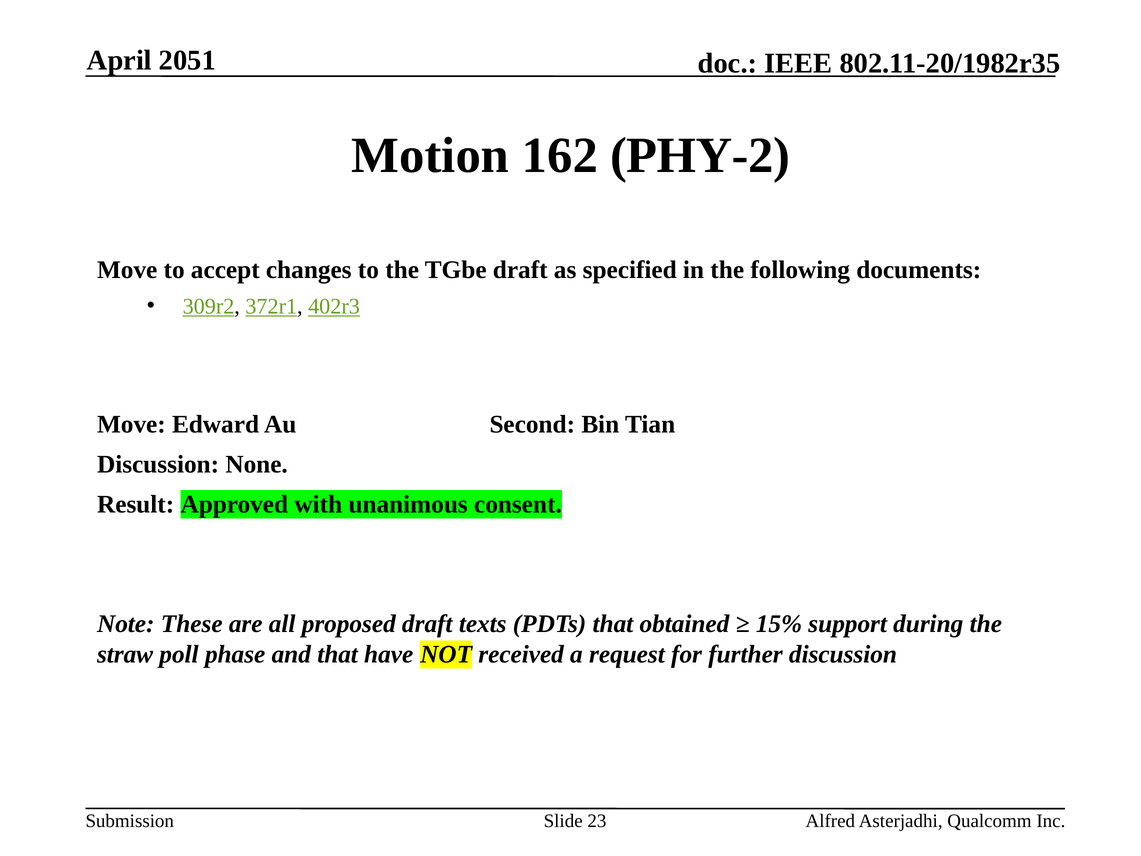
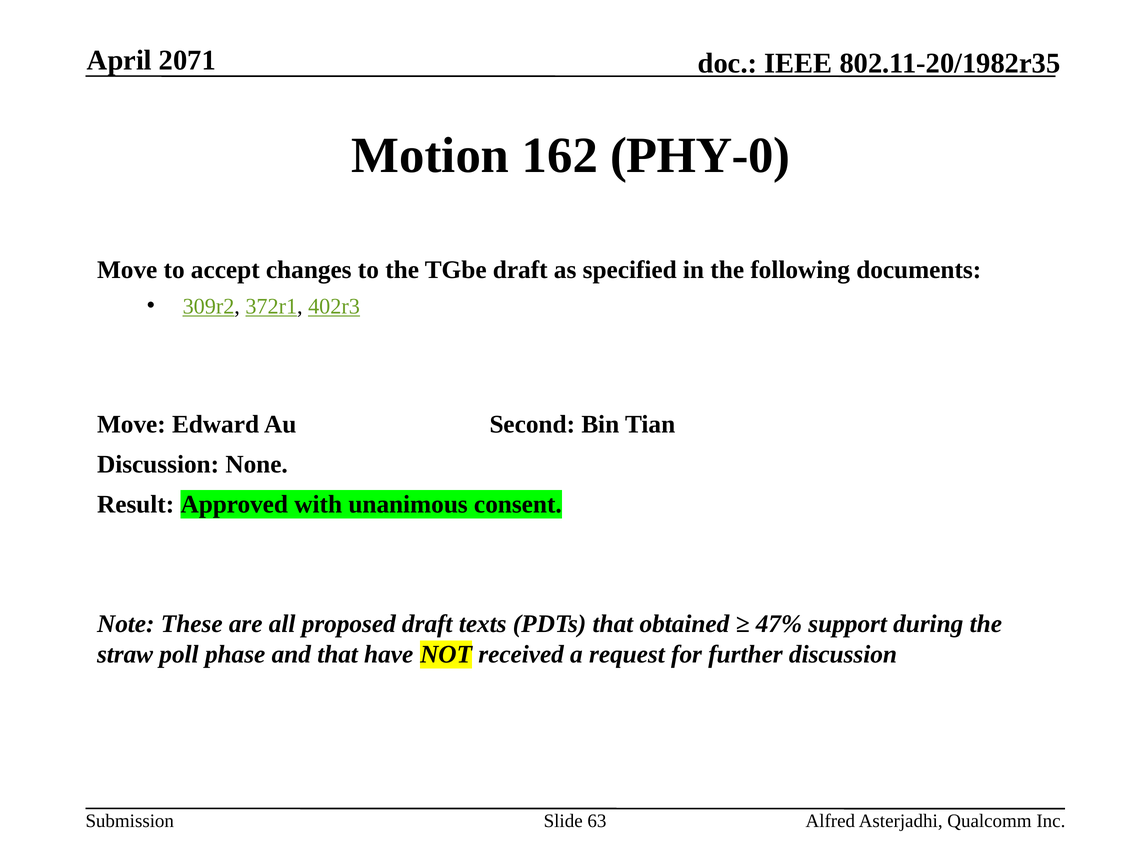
2051: 2051 -> 2071 (187, 60)
PHY-2: PHY-2 -> PHY-0 (700, 156)
15%: 15% -> 47% (779, 624)
23: 23 -> 63 (597, 821)
